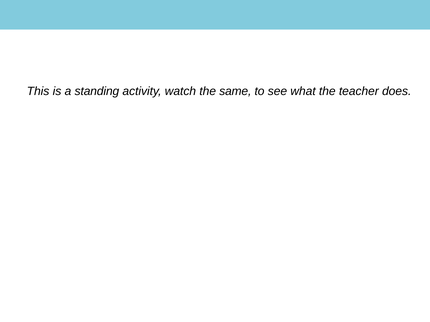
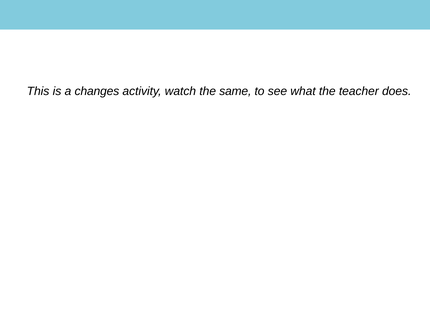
standing: standing -> changes (97, 92)
